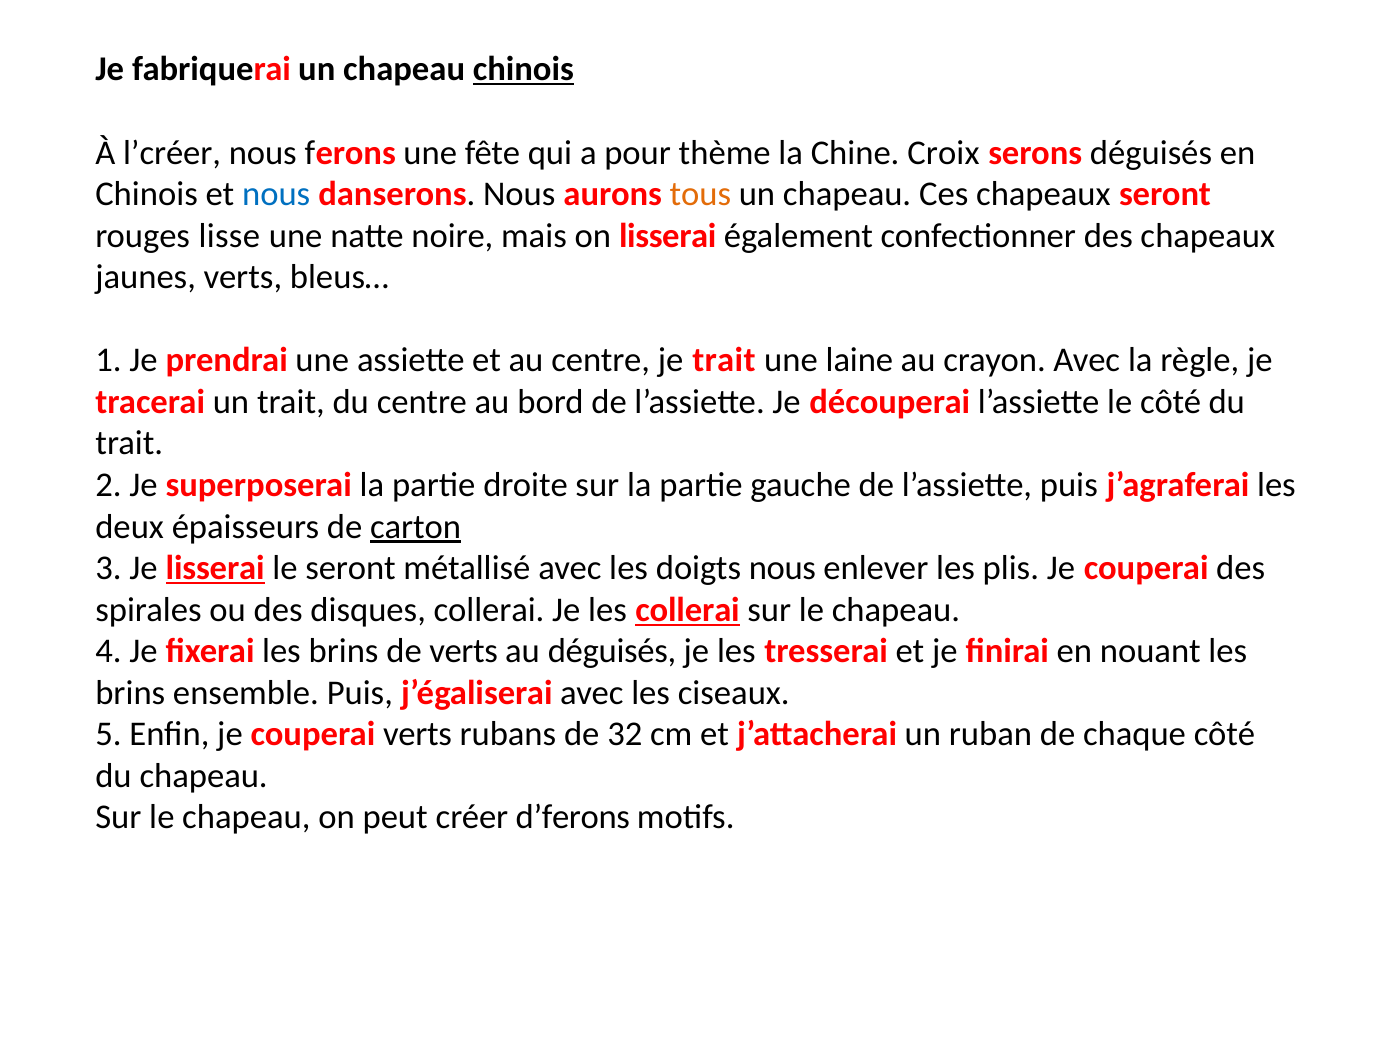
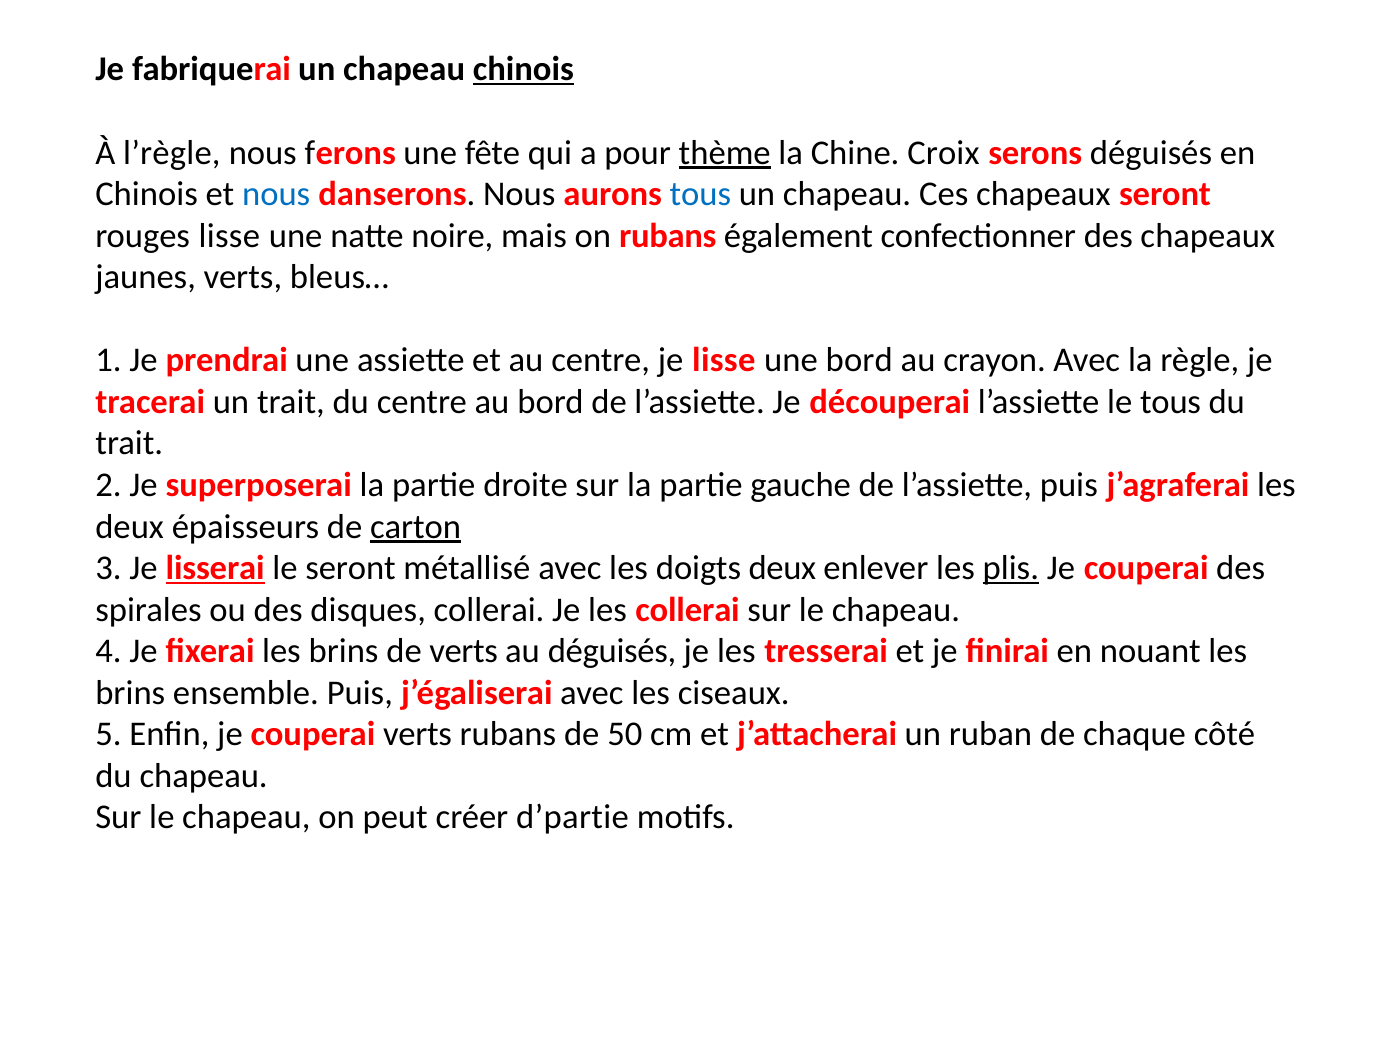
l’créer: l’créer -> l’règle (172, 153)
thème underline: none -> present (725, 153)
tous colour: orange -> blue (700, 194)
on lisserai: lisserai -> rubans (668, 236)
je trait: trait -> lisse (724, 361)
une laine: laine -> bord (859, 361)
le côté: côté -> tous (1171, 402)
doigts nous: nous -> deux (782, 568)
plis underline: none -> present (1011, 568)
collerai underline: present -> none (687, 610)
32: 32 -> 50 (625, 735)
d’ferons: d’ferons -> d’partie (572, 818)
